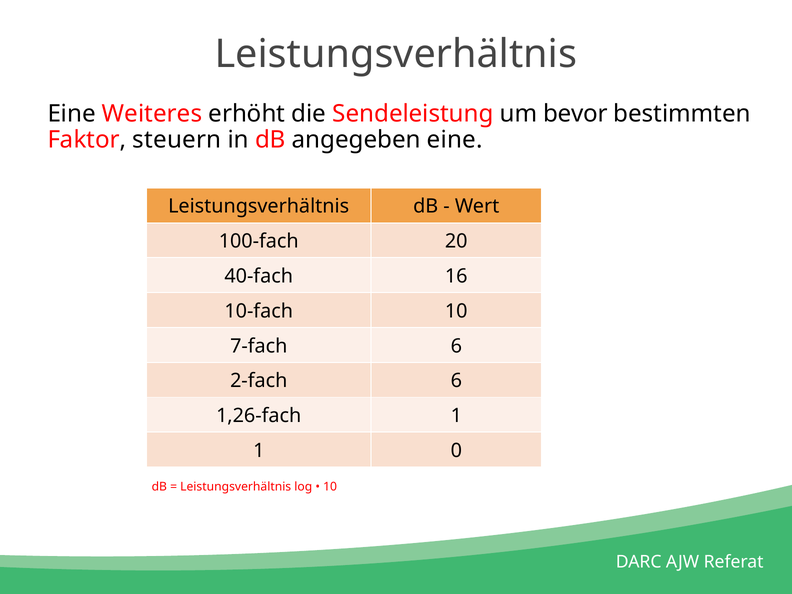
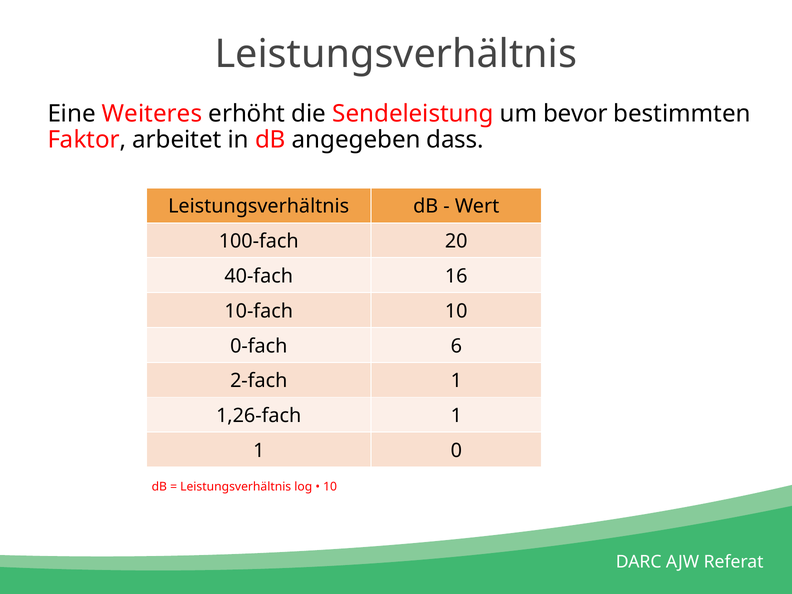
steuern: steuern -> arbeitet (177, 140)
angegeben eine: eine -> dass (455, 140)
7-fach: 7-fach -> 0-fach (259, 346)
2-fach 6: 6 -> 1 (456, 381)
